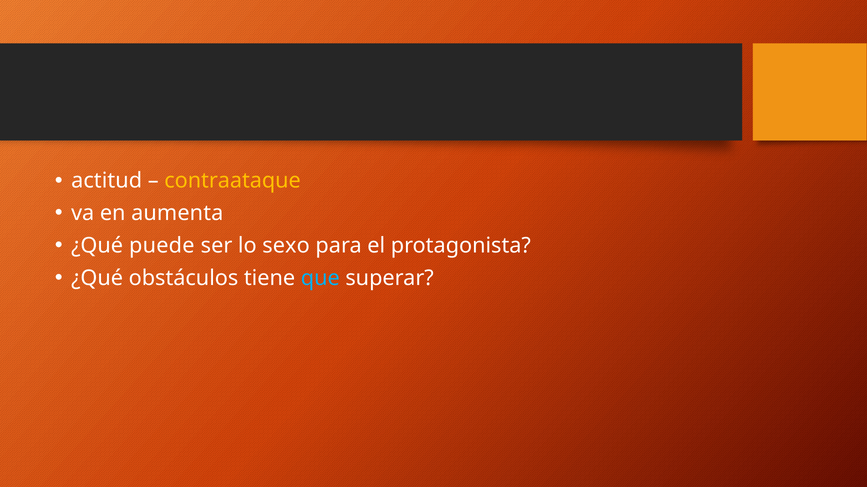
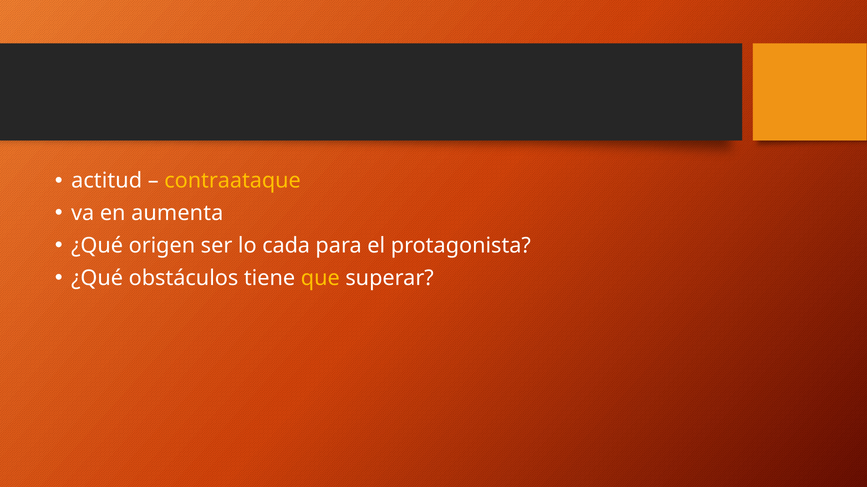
puede: puede -> origen (162, 246)
sexo: sexo -> cada (286, 246)
que colour: light blue -> yellow (320, 278)
